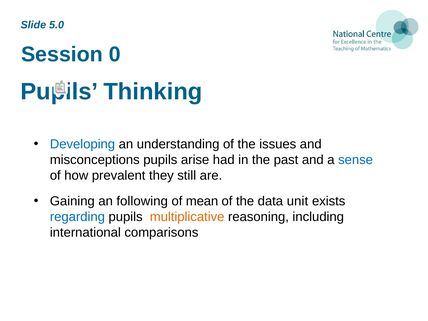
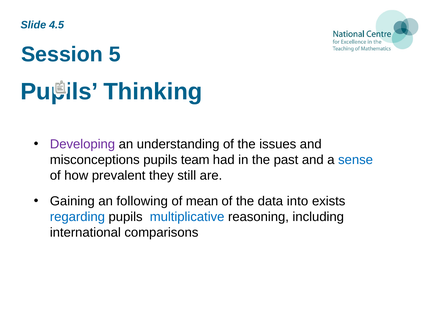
5.0: 5.0 -> 4.5 (57, 25)
0: 0 -> 5 (115, 54)
Developing colour: blue -> purple (82, 144)
arise: arise -> team (195, 160)
unit: unit -> into (297, 201)
multiplicative colour: orange -> blue (187, 217)
